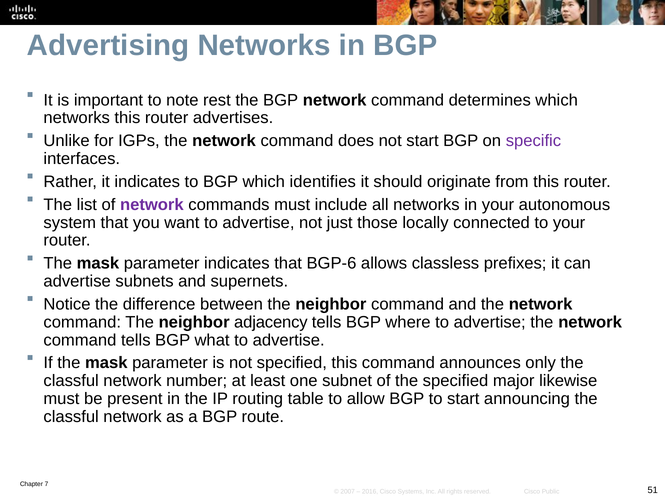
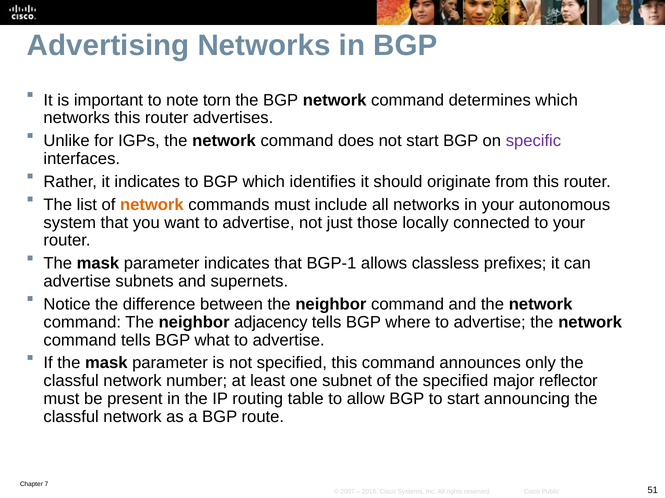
rest: rest -> torn (217, 100)
network colour: purple -> orange (152, 205)
BGP-6: BGP-6 -> BGP-1 (331, 264)
likewise: likewise -> reflector (568, 381)
